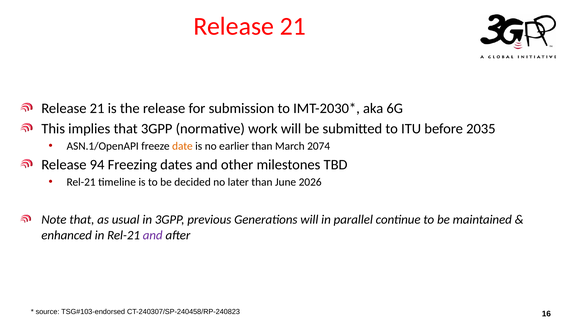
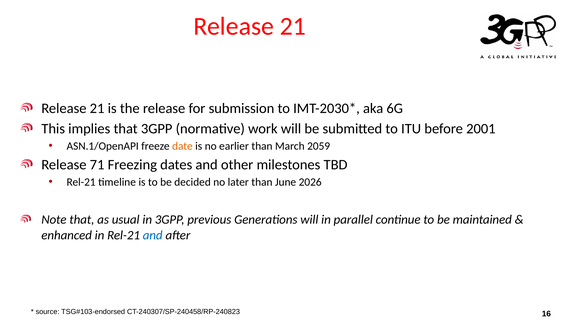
2035: 2035 -> 2001 (481, 129)
2074: 2074 -> 2059 (319, 146)
94: 94 -> 71 (97, 165)
and colour: purple -> blue (153, 235)
